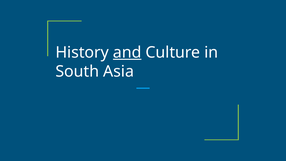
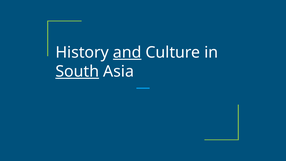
South underline: none -> present (77, 71)
